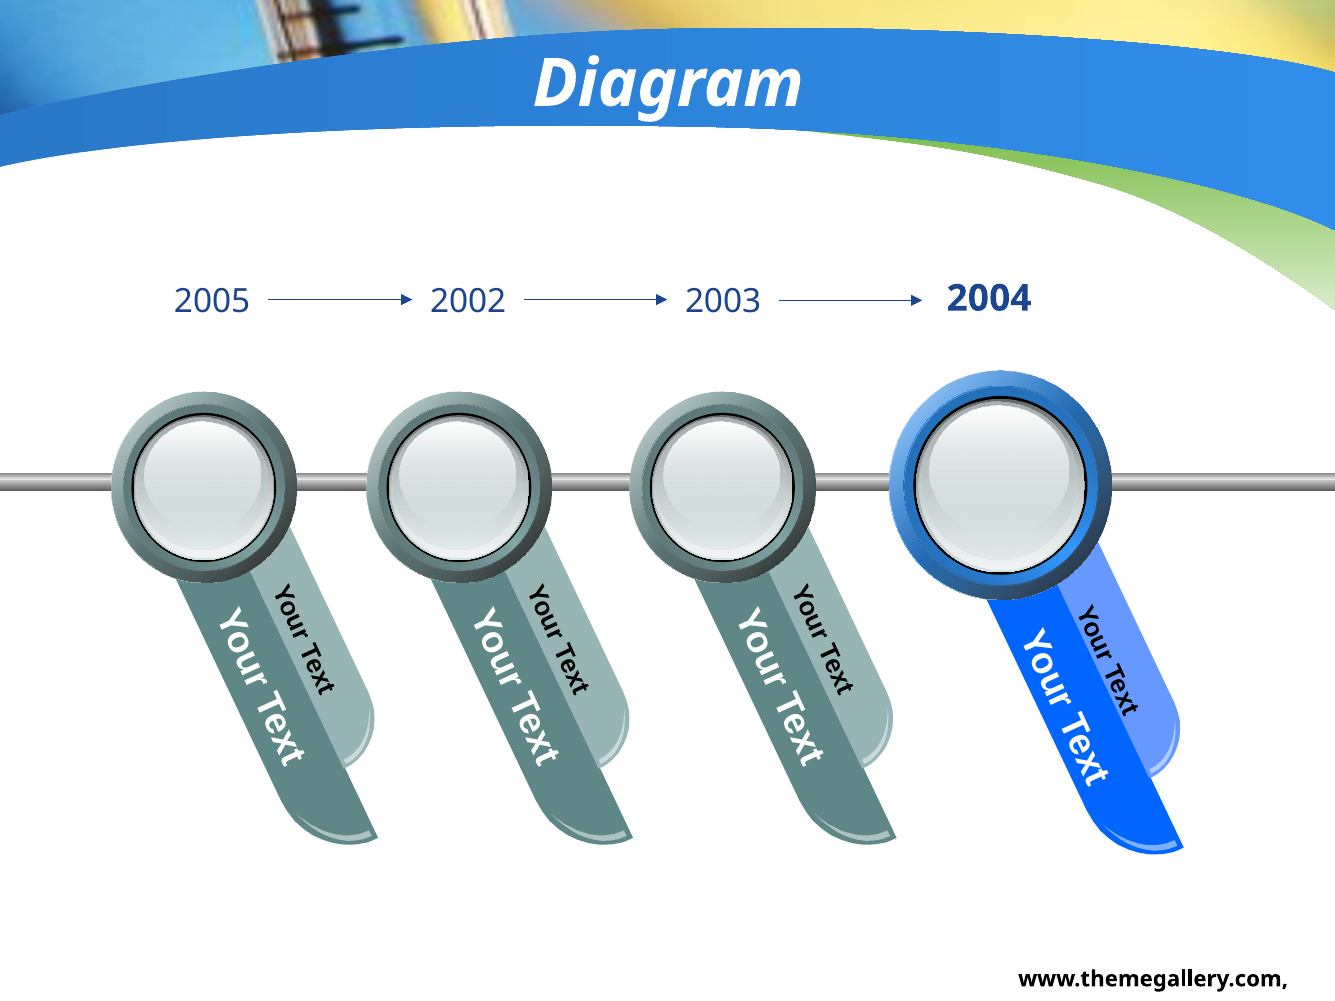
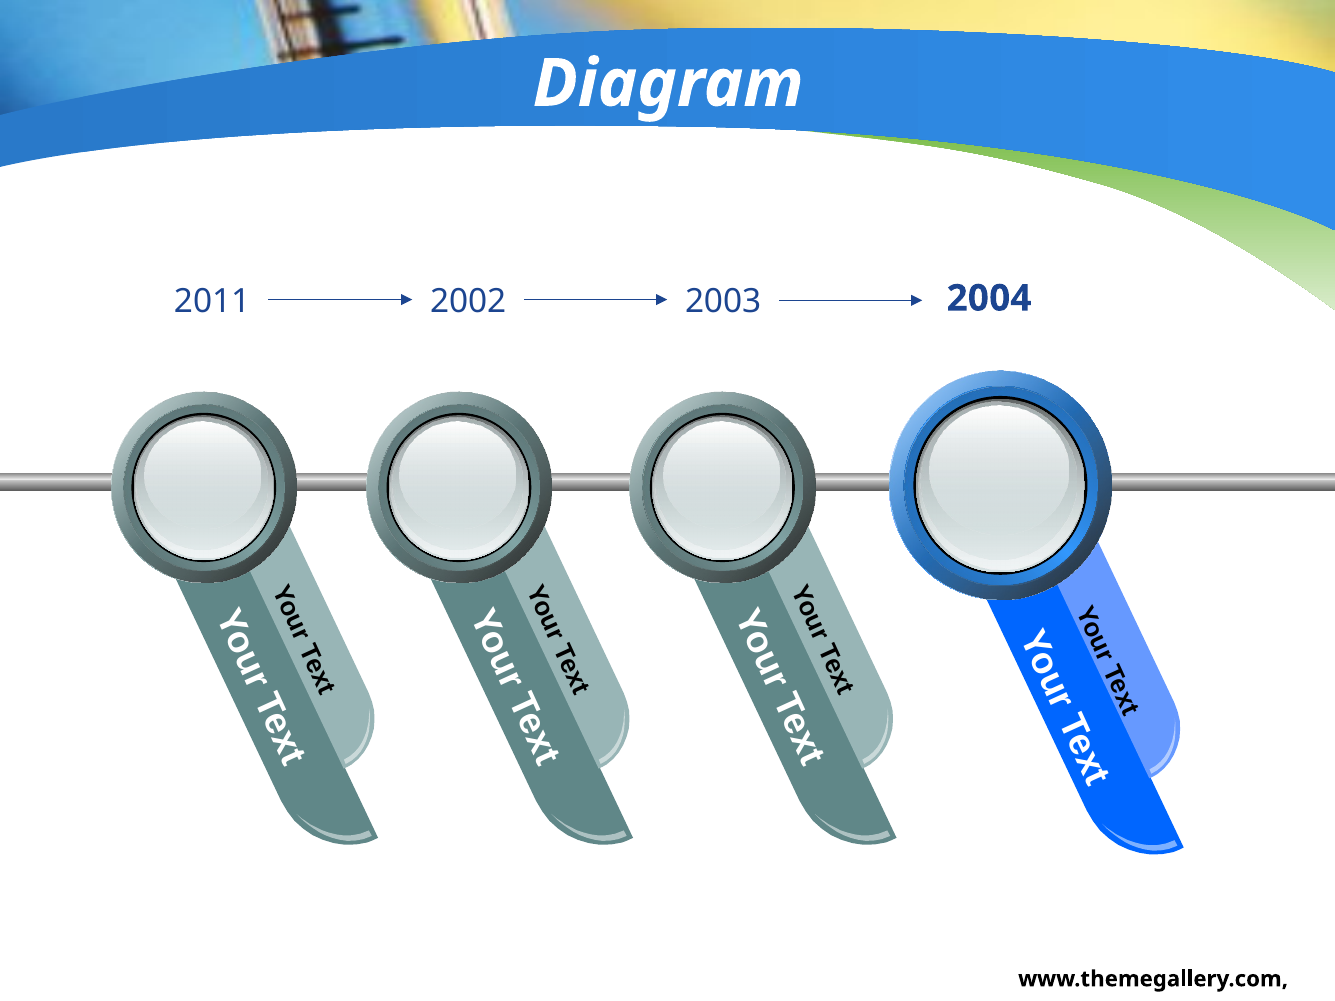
2005: 2005 -> 2011 (212, 302)
